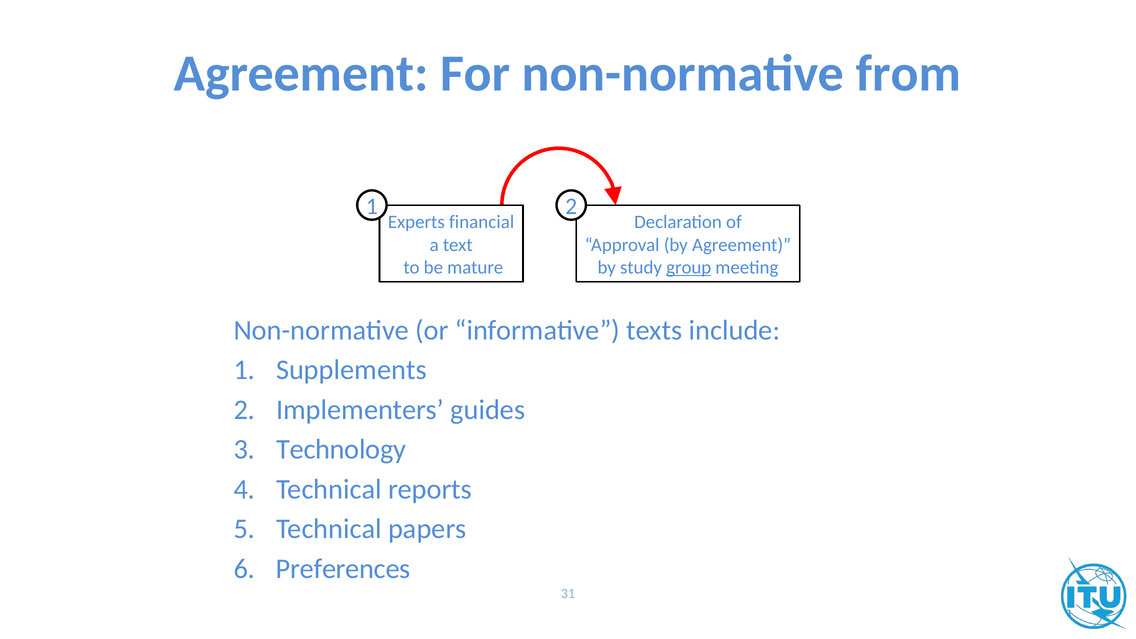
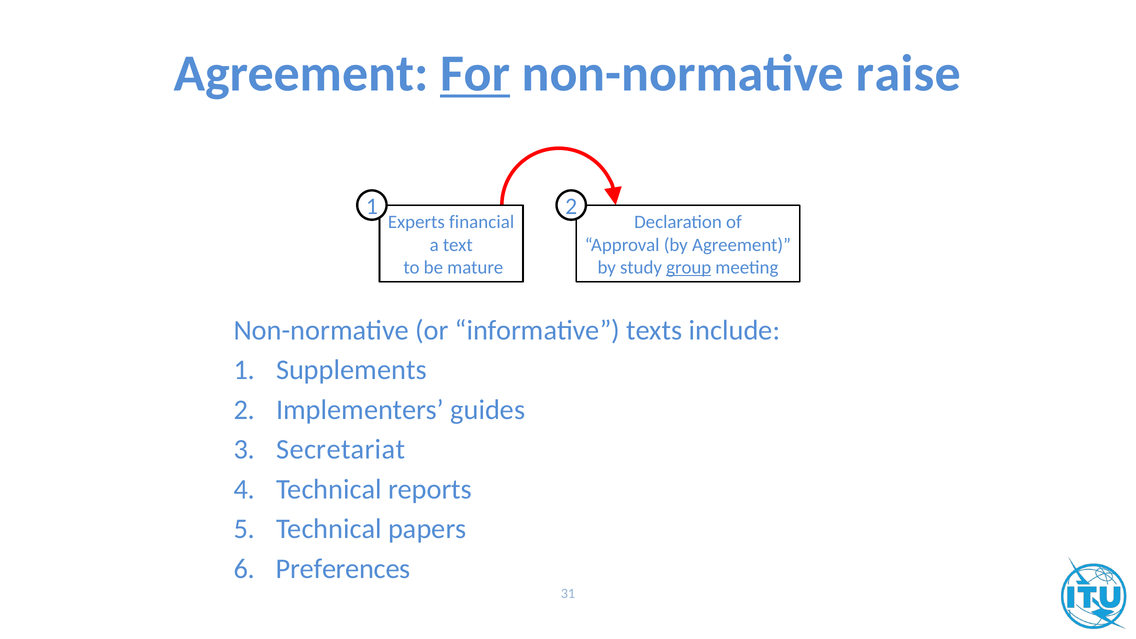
For underline: none -> present (475, 74)
from: from -> raise (908, 74)
Technology: Technology -> Secretariat (341, 450)
